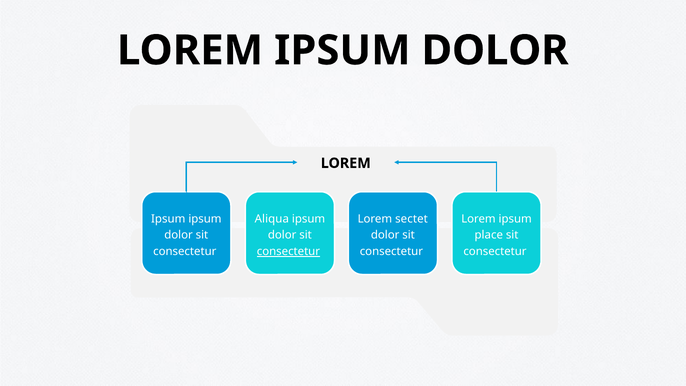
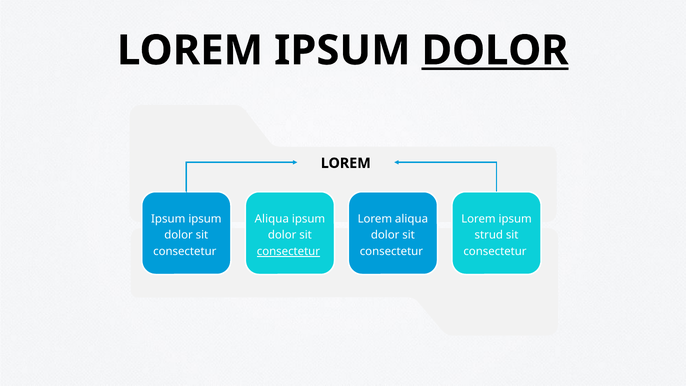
DOLOR underline: none -> present (495, 51)
Lorem sectet: sectet -> aliqua (412, 219)
place: place -> strud (489, 235)
